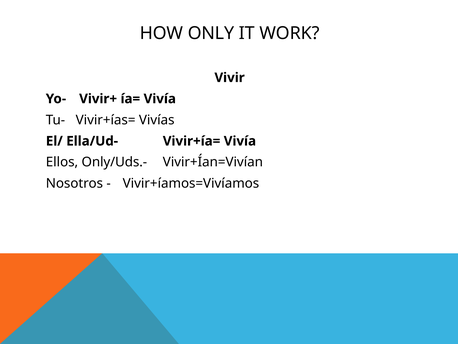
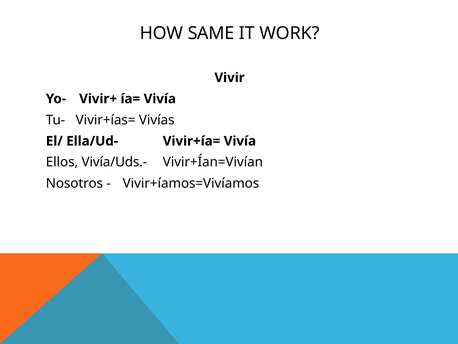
ONLY: ONLY -> SAME (211, 33)
Only/Uds.-: Only/Uds.- -> Vivía/Uds.- (114, 162)
